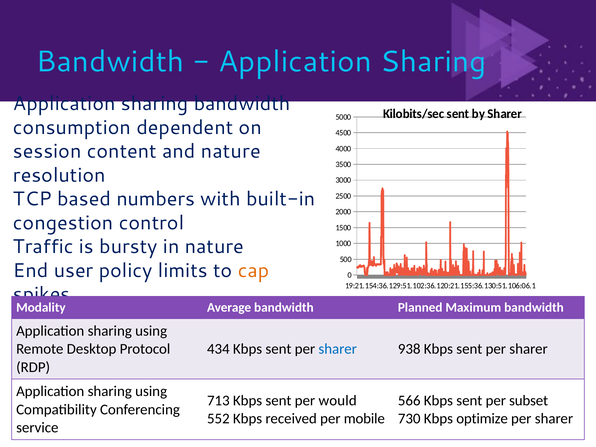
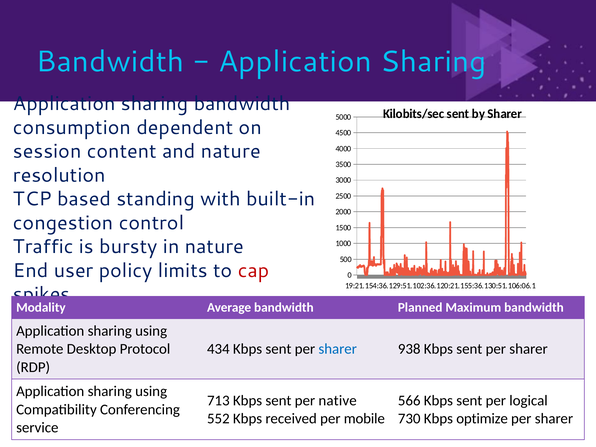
numbers: numbers -> standing (156, 199)
cap colour: orange -> red (254, 271)
would: would -> native (338, 400)
subset: subset -> logical (529, 400)
